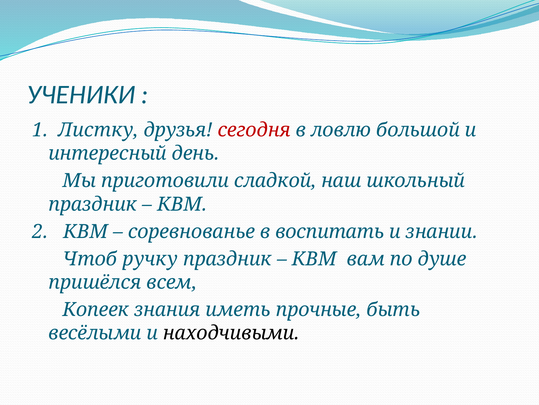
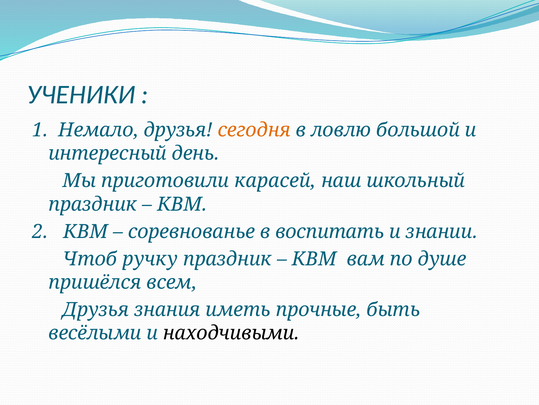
Листку: Листку -> Немало (98, 130)
сегодня colour: red -> orange (254, 130)
сладкой: сладкой -> карасей (275, 181)
Копеек: Копеек -> Друзья (96, 309)
